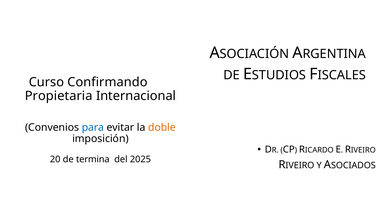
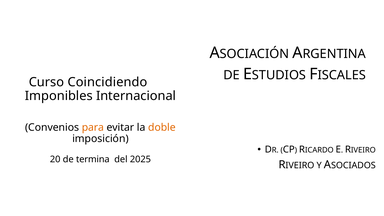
Confirmando: Confirmando -> Coincidiendo (107, 82)
Propietaria: Propietaria -> Imponibles (59, 96)
para colour: blue -> orange (93, 128)
